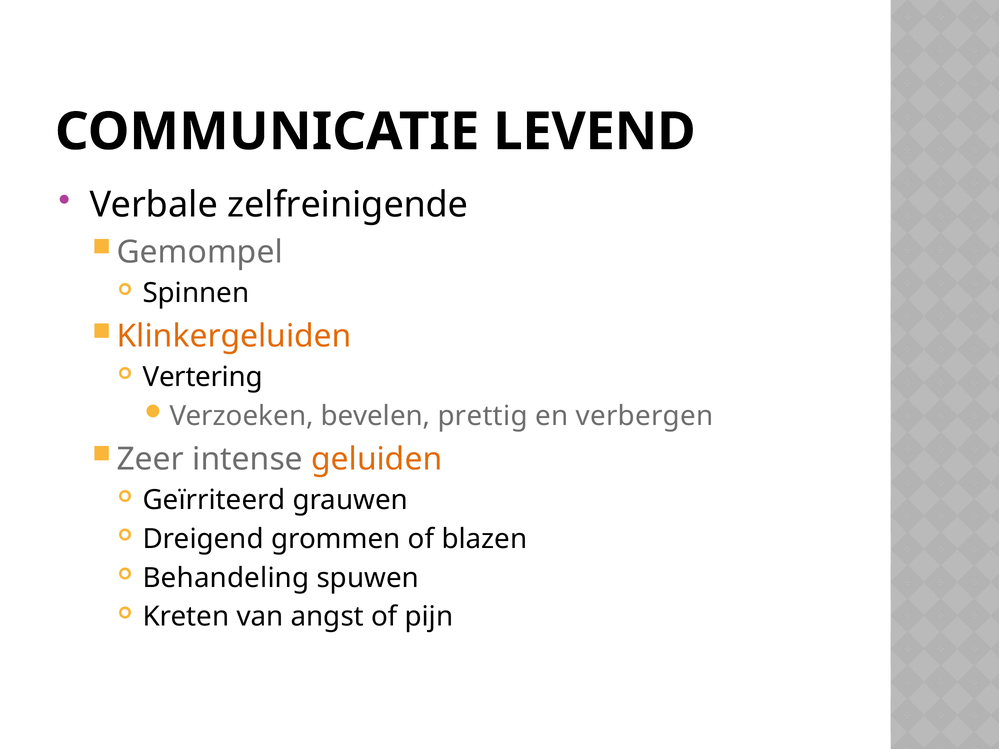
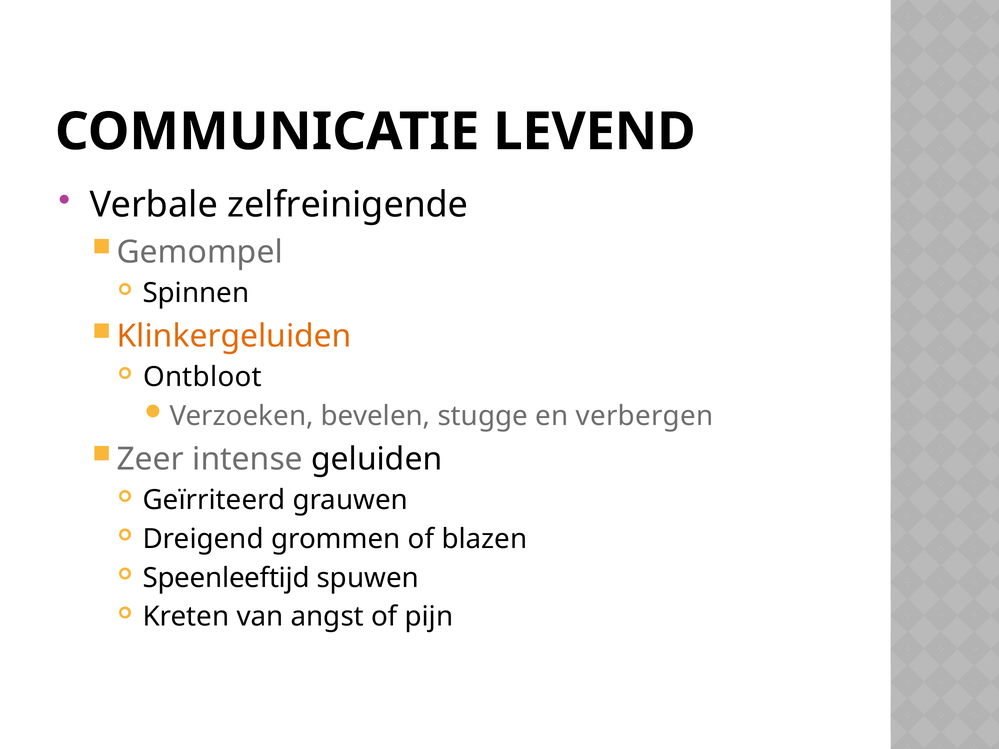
Vertering: Vertering -> Ontbloot (202, 377)
prettig: prettig -> stugge (483, 416)
geluiden colour: orange -> black (377, 459)
Behandeling: Behandeling -> Speenleeftijd (226, 578)
